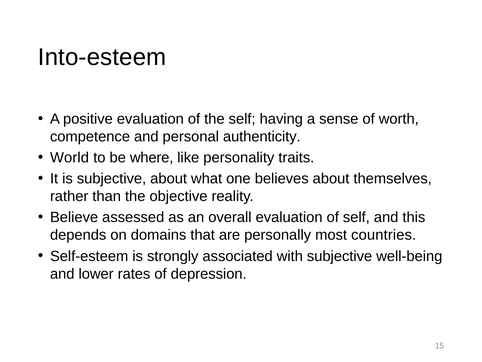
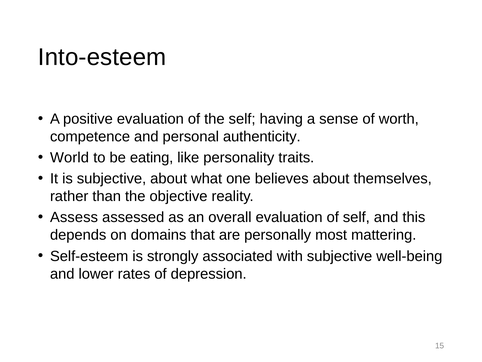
where: where -> eating (152, 157)
Believe: Believe -> Assess (74, 217)
countries: countries -> mattering (384, 235)
